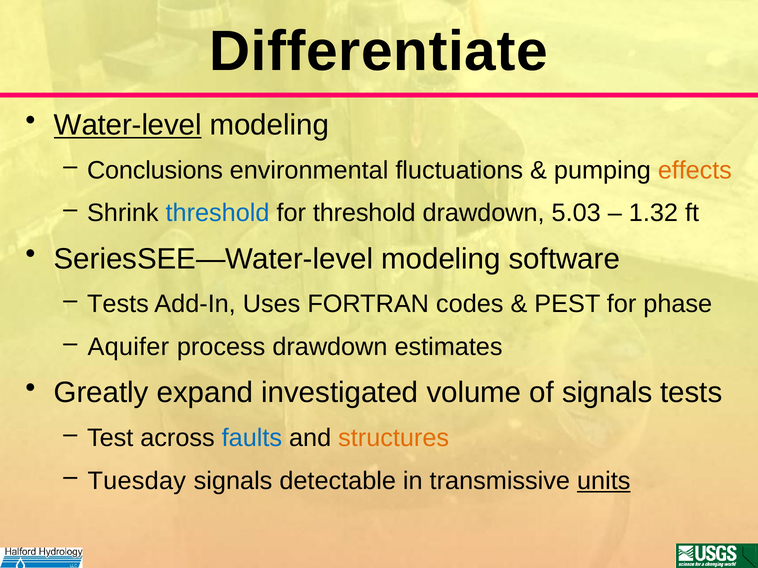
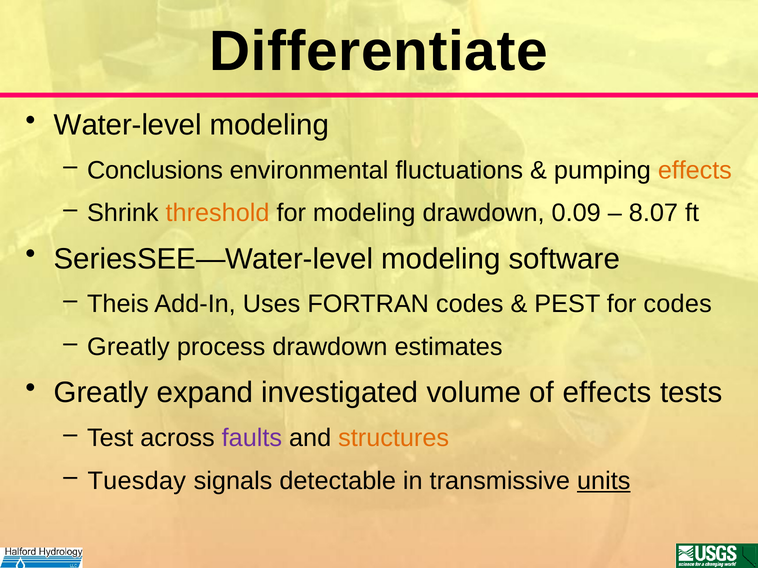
Water-level underline: present -> none (128, 125)
threshold colour: blue -> orange (218, 213)
for threshold: threshold -> modeling (364, 213)
5.03: 5.03 -> 0.09 (576, 213)
1.32: 1.32 -> 8.07 (653, 213)
Tests: Tests -> Theis (118, 304)
for phase: phase -> codes (678, 304)
Aquifer: Aquifer -> Greatly (128, 347)
of signals: signals -> effects (607, 393)
faults colour: blue -> purple (252, 438)
